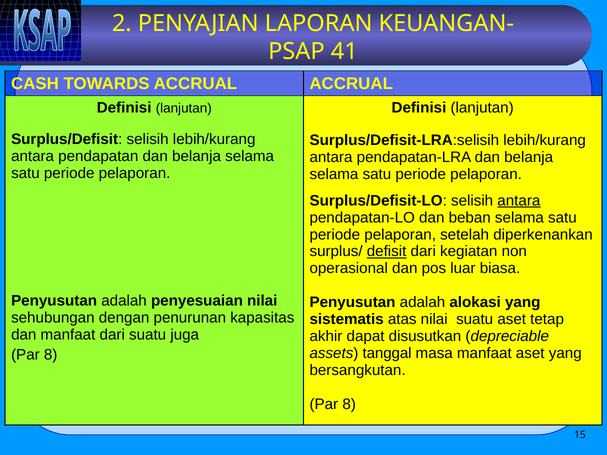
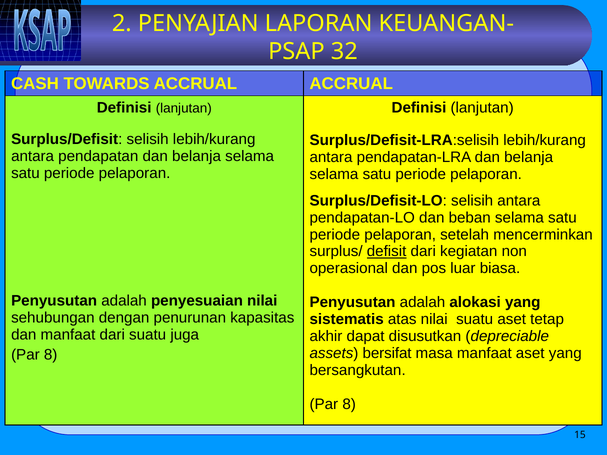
41: 41 -> 32 (344, 52)
antara underline: present -> none (519, 201)
diperkenankan: diperkenankan -> mencerminkan (543, 235)
tanggal: tanggal -> bersifat (387, 354)
